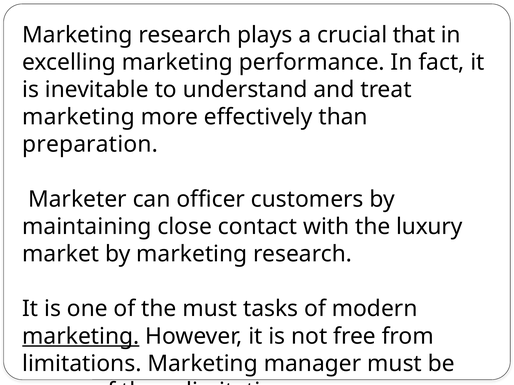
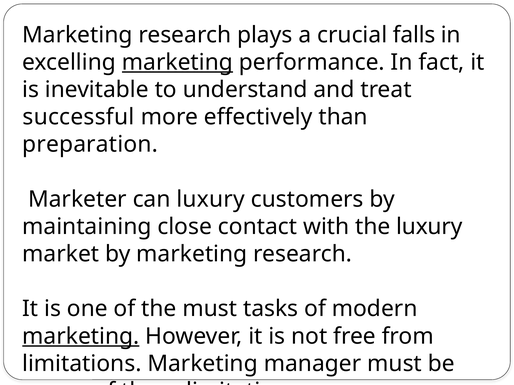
that: that -> falls (414, 35)
marketing underline: none -> present (177, 62)
marketing: marketing -> successful (78, 117)
can officer: officer -> luxury (211, 199)
